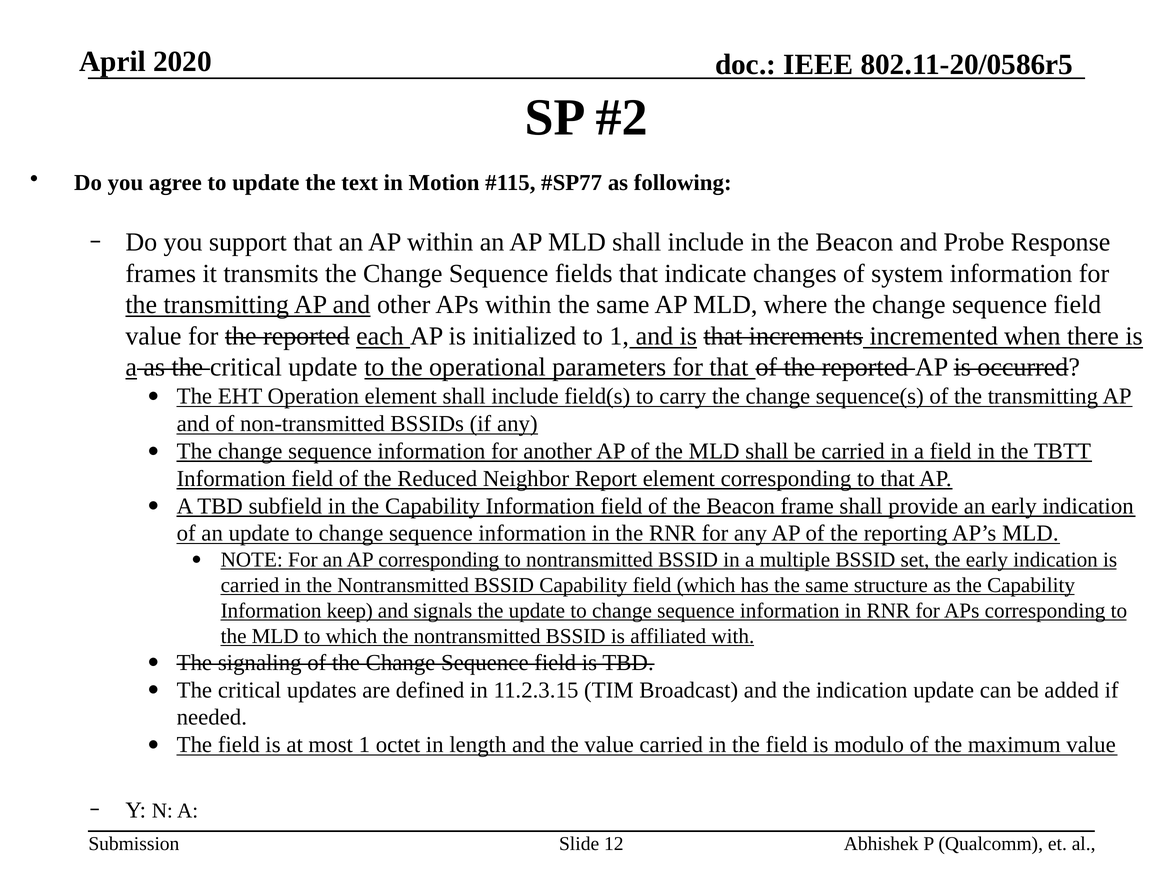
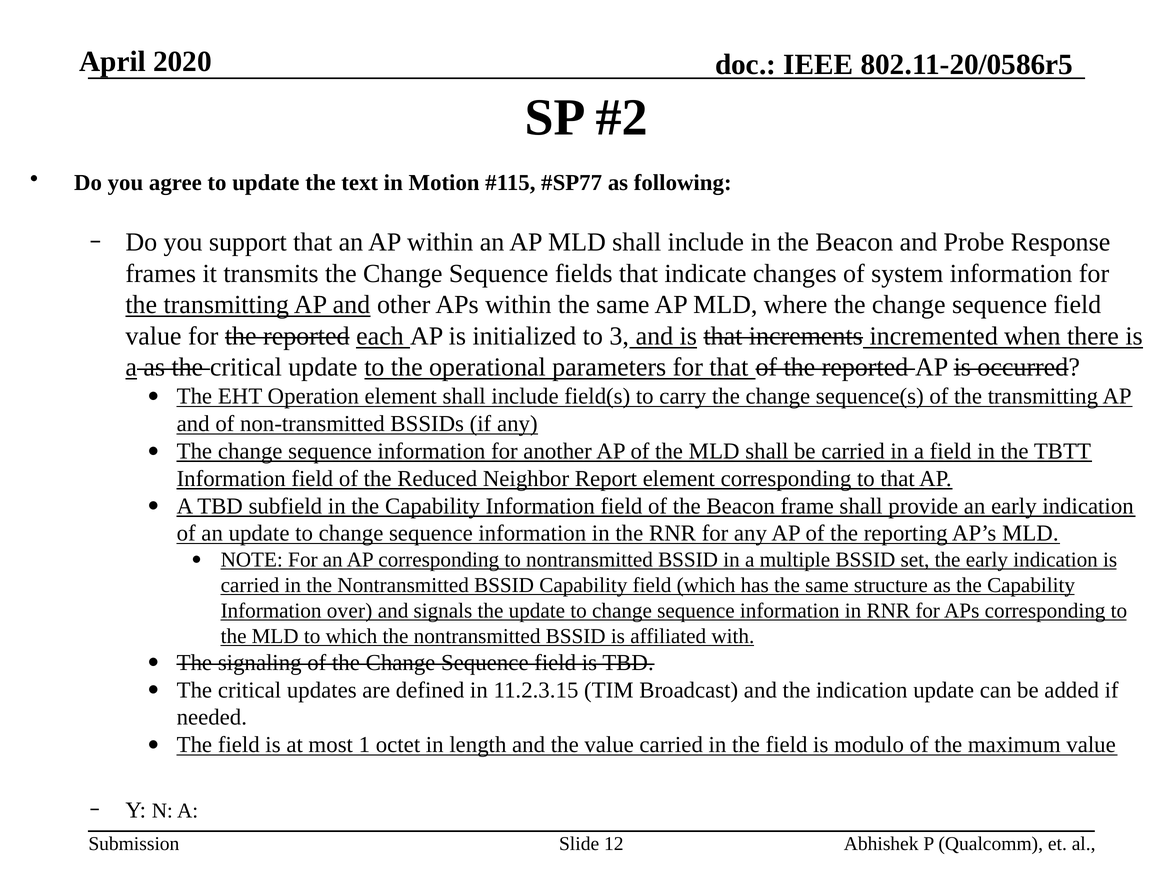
to 1: 1 -> 3 (619, 336)
keep: keep -> over (350, 610)
